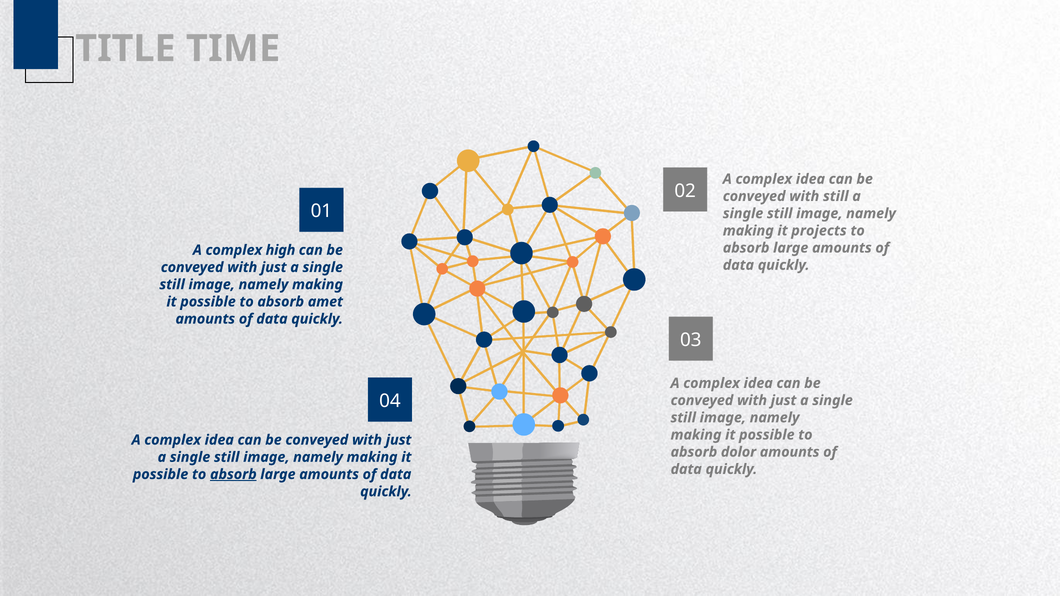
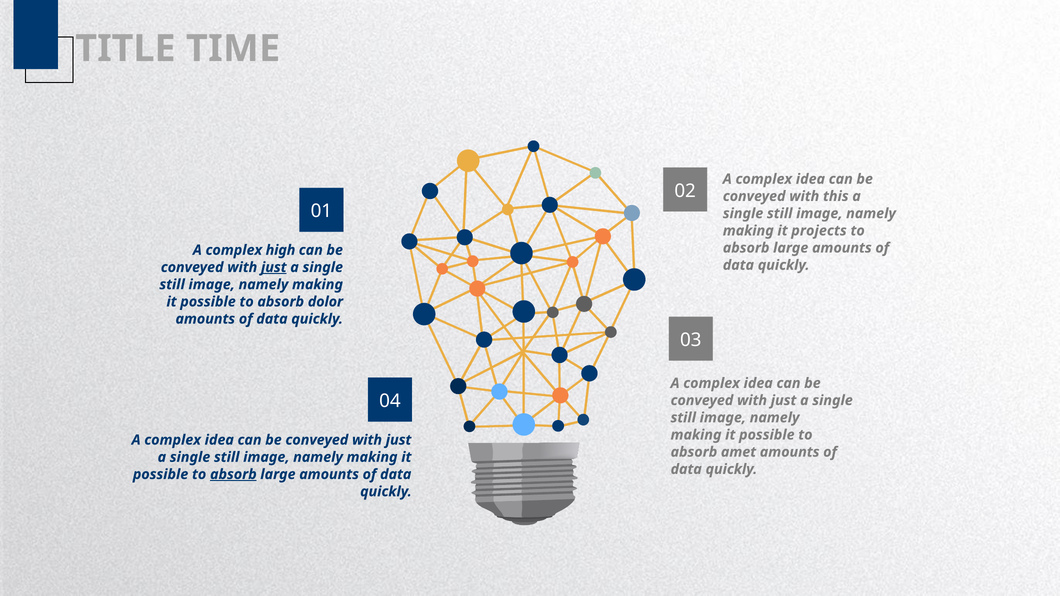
with still: still -> this (836, 196)
just underline: none -> present (274, 267)
amet: amet -> dolor (325, 302)
dolor: dolor -> amet (739, 452)
